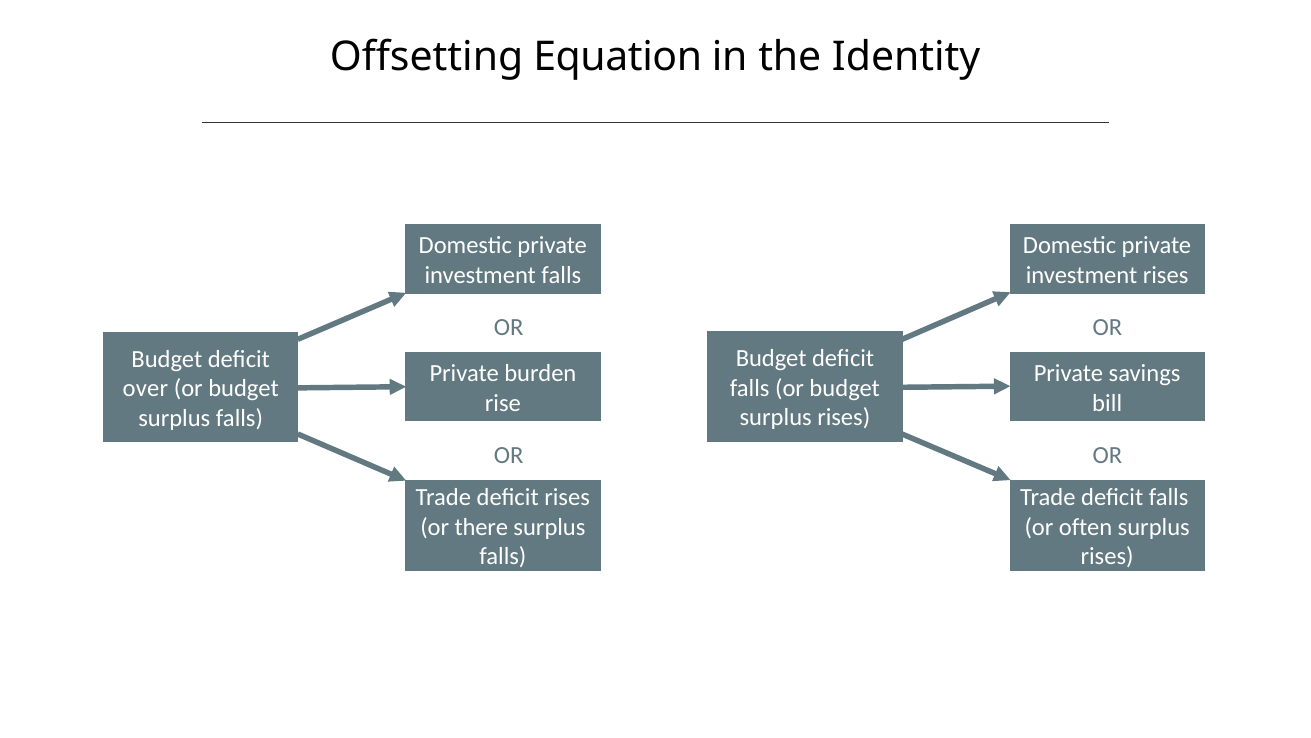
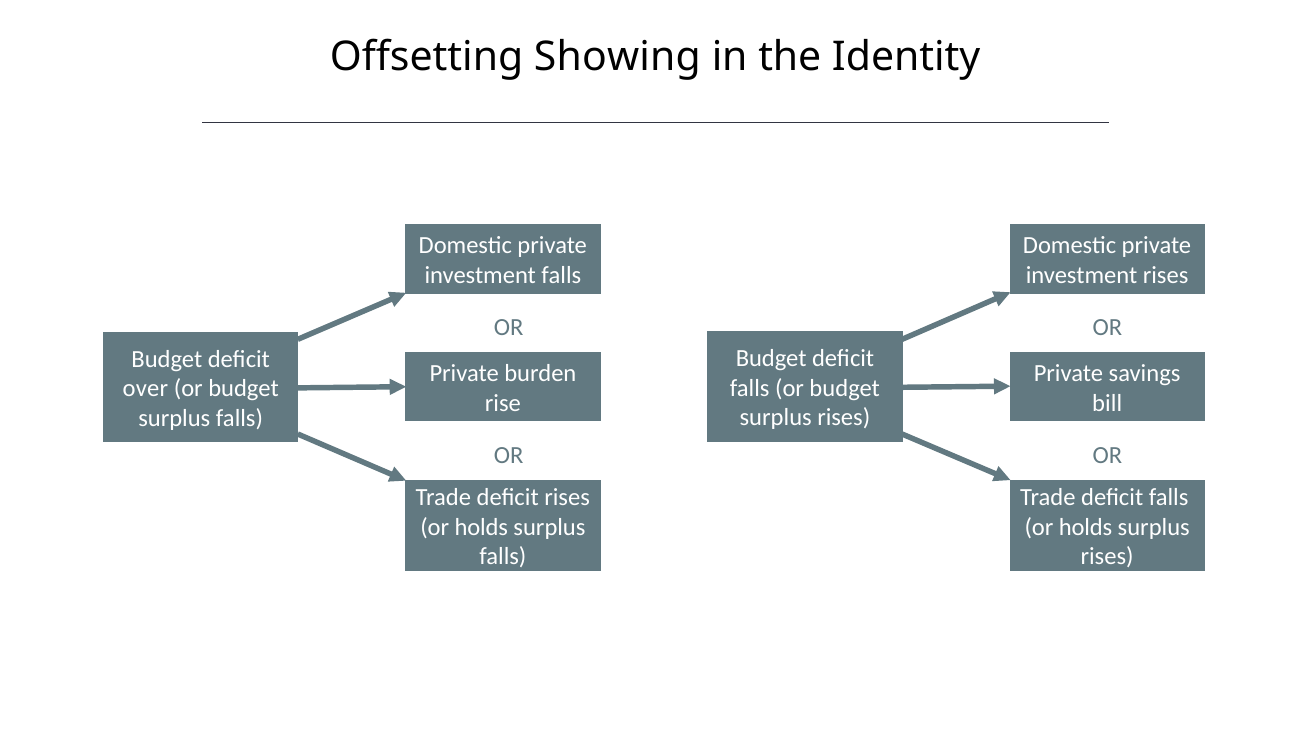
Equation: Equation -> Showing (617, 57)
there: there -> holds (481, 527)
often: often -> holds (1086, 527)
